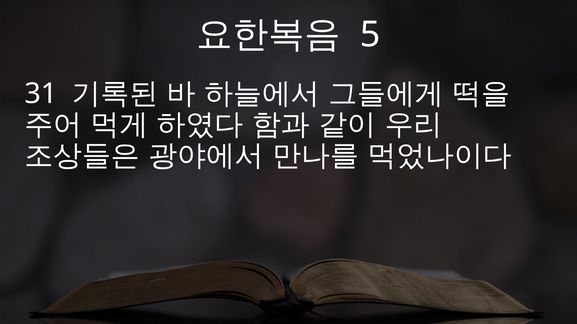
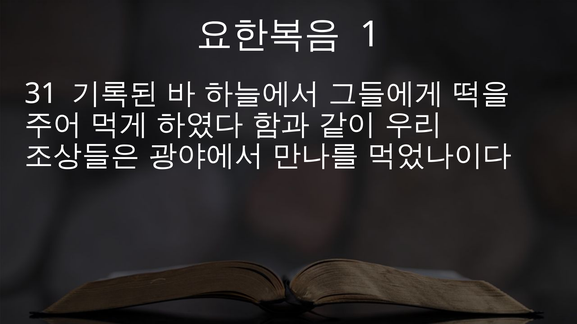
5: 5 -> 1 (370, 35)
